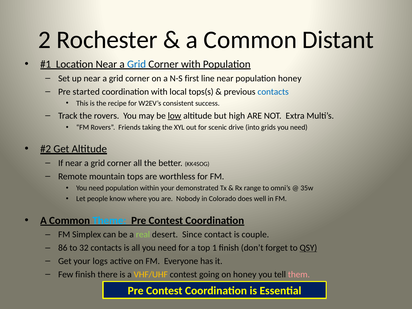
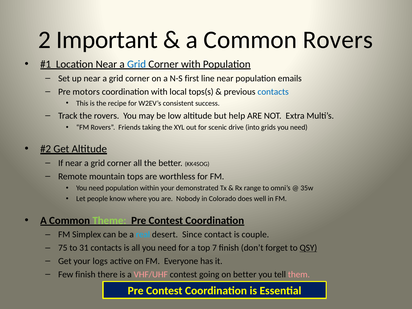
Rochester: Rochester -> Important (107, 40)
Common Distant: Distant -> Rovers (338, 40)
population honey: honey -> emails (290, 78)
started: started -> motors (86, 92)
low underline: present -> none (174, 116)
high: high -> help (237, 116)
Theme colour: light blue -> light green (109, 220)
real colour: light green -> light blue (143, 235)
86: 86 -> 75 (63, 248)
32: 32 -> 31 (84, 248)
1: 1 -> 7 (214, 248)
VHF/UHF colour: yellow -> pink (151, 274)
on honey: honey -> better (245, 274)
